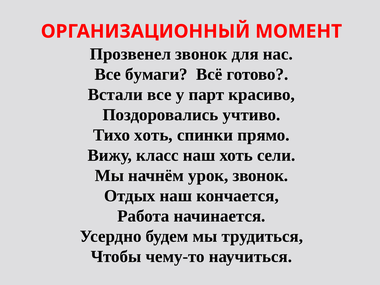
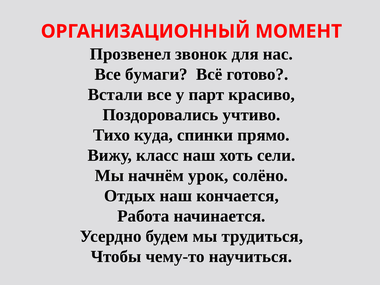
Тихо хоть: хоть -> куда (154, 135)
урок звонок: звонок -> солёно (260, 176)
